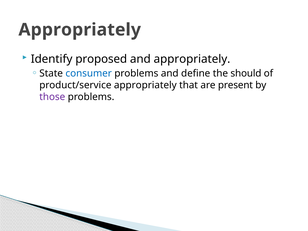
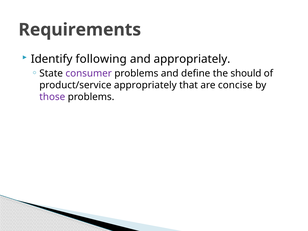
Appropriately: Appropriately -> Requirements (80, 30)
proposed: proposed -> following (101, 59)
consumer colour: blue -> purple (89, 73)
present: present -> concise (235, 85)
